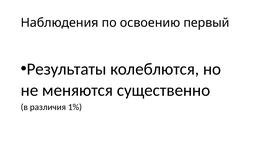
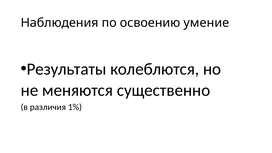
первый: первый -> умение (206, 23)
